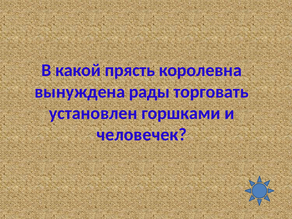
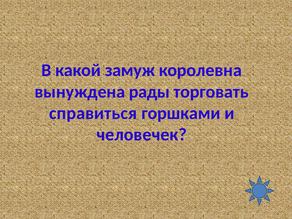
прясть: прясть -> замуж (130, 70)
установлен: установлен -> справиться (93, 113)
